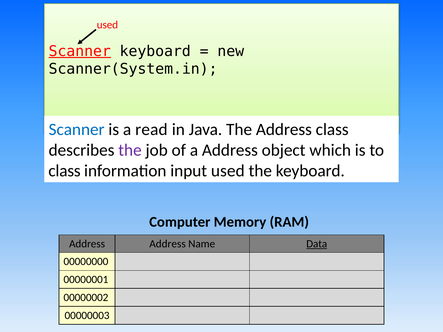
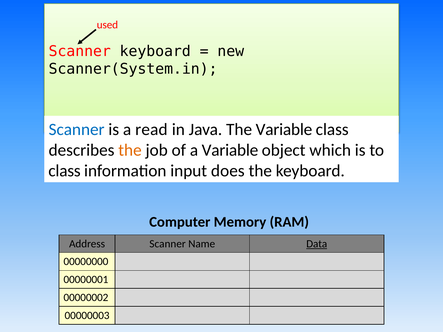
Scanner underline: present -> none (80, 51)
The Address: Address -> Variable (284, 130)
the colour: purple -> orange (130, 150)
a Address: Address -> Variable (230, 150)
input used: used -> does (228, 171)
Address Address: Address -> Scanner (168, 244)
